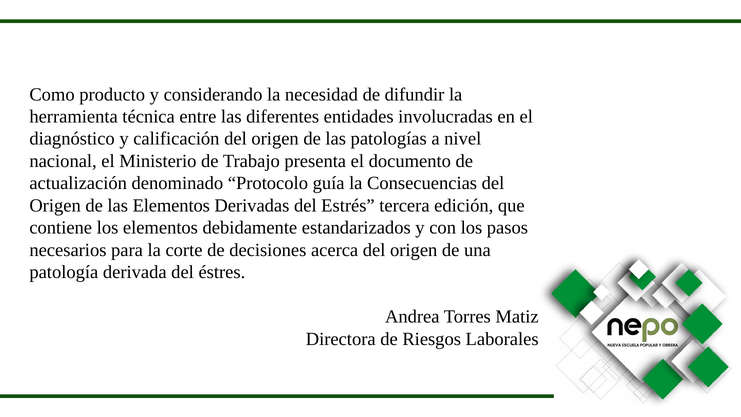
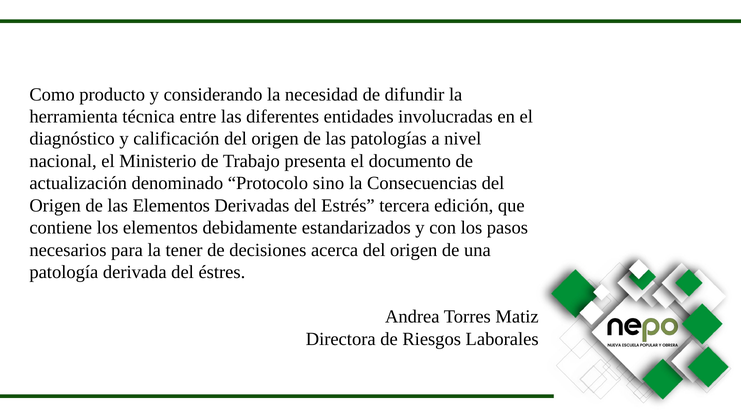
guía: guía -> sino (329, 183)
corte: corte -> tener (184, 250)
